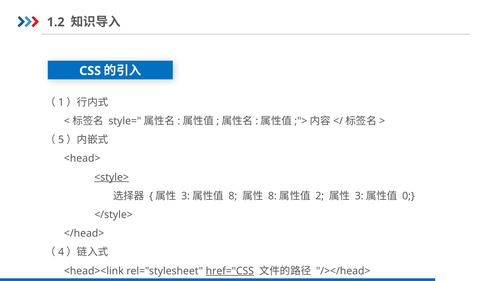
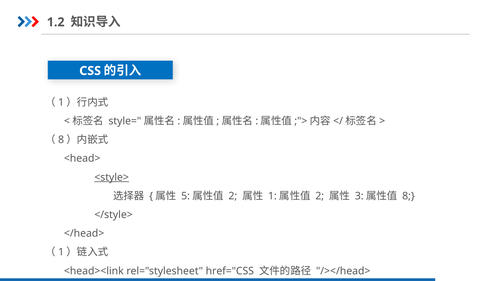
5: 5 -> 8 (61, 140)
3: 3 -> 5 (186, 196)
8: 8 -> 2 (233, 196)
8: 8 -> 1 (272, 196)
0: 0 -> 8 (409, 196)
4: 4 -> 1 (61, 252)
href="CSS underline: present -> none (230, 271)
